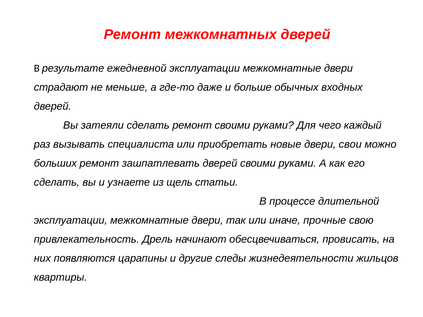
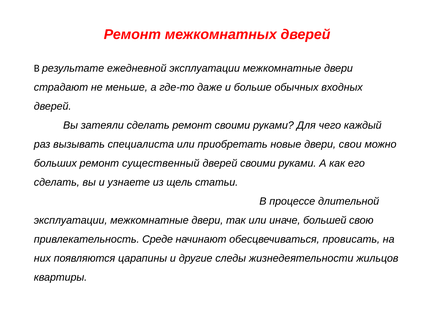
зашпатлевать: зашпатлевать -> существенный (161, 163)
прочные: прочные -> большей (325, 221)
Дрель: Дрель -> Среде (158, 240)
